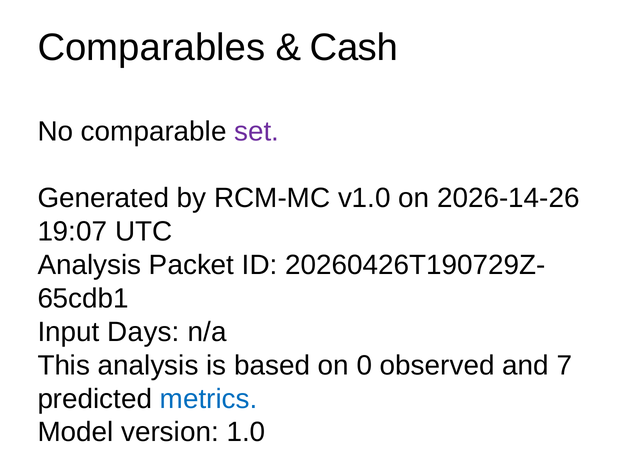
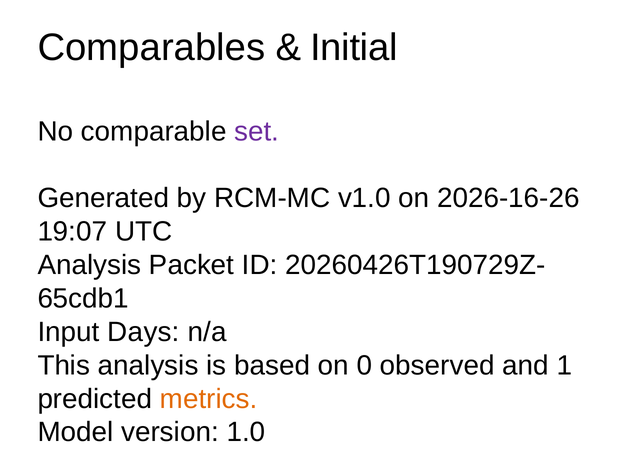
Cash: Cash -> Initial (354, 48)
2026-14-26: 2026-14-26 -> 2026-16-26 (508, 198)
7: 7 -> 1 (564, 366)
metrics colour: blue -> orange (209, 399)
